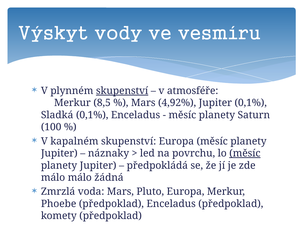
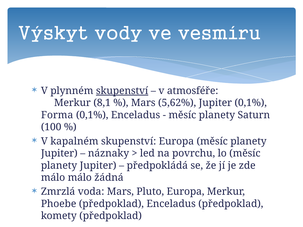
8,5: 8,5 -> 8,1 (102, 103)
4,92%: 4,92% -> 5,62% (177, 103)
Sladká: Sladká -> Forma (57, 115)
měsíc underline: present -> none (245, 153)
